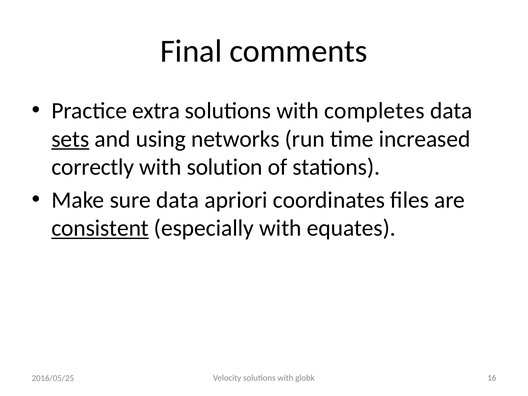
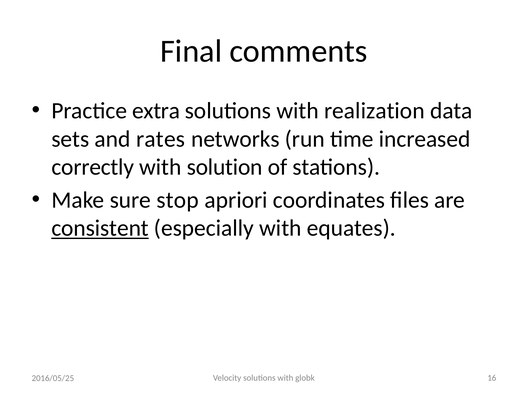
completes: completes -> realization (374, 111)
sets underline: present -> none (70, 139)
using: using -> rates (161, 139)
sure data: data -> stop (178, 200)
